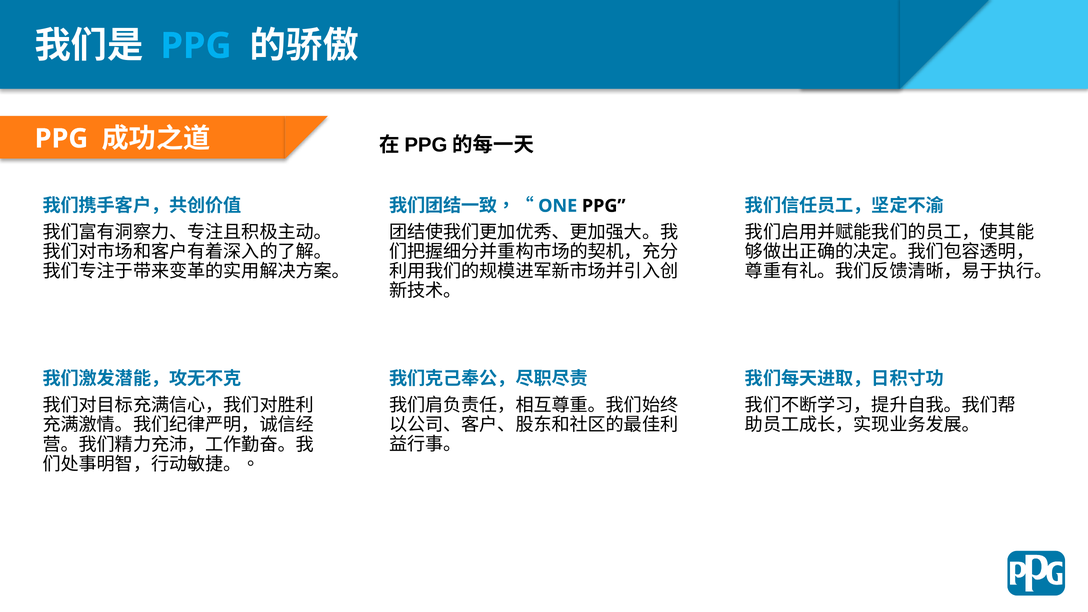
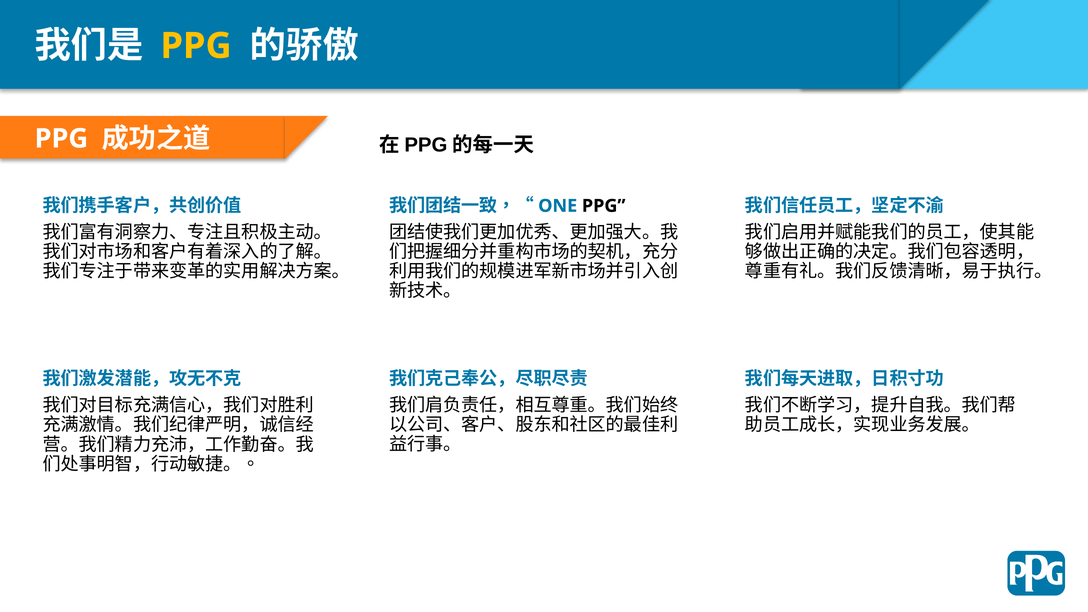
PPG colour: light blue -> yellow (196, 46)
